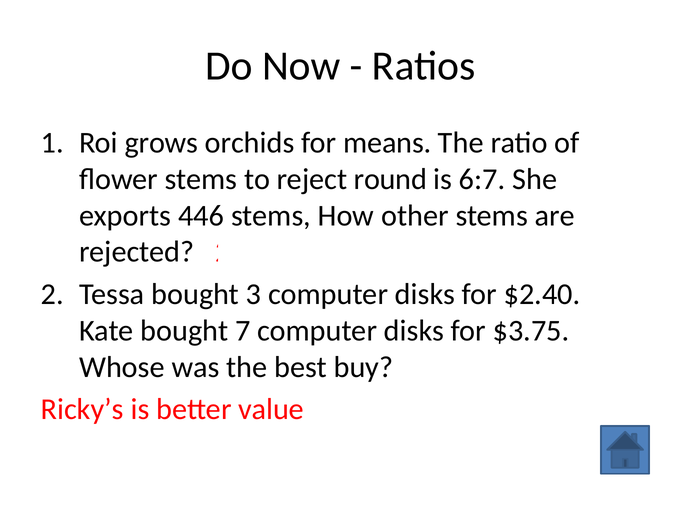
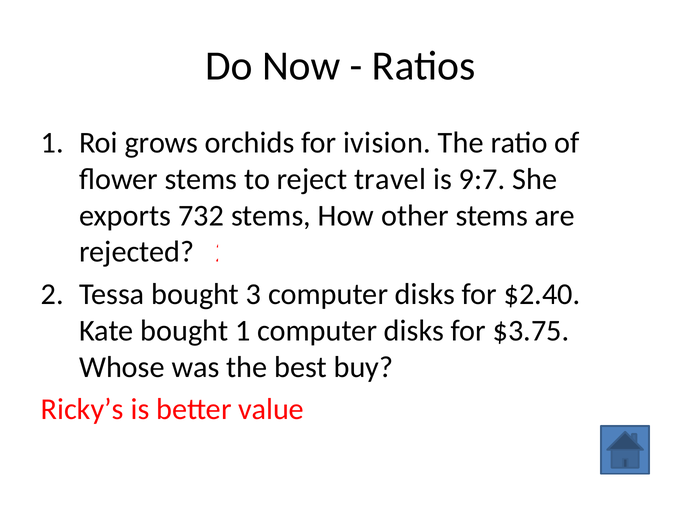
means: means -> ivision (387, 143)
round: round -> travel (390, 179)
6:7: 6:7 -> 9:7 (482, 179)
446: 446 -> 732 (201, 216)
bought 7: 7 -> 1 (243, 331)
